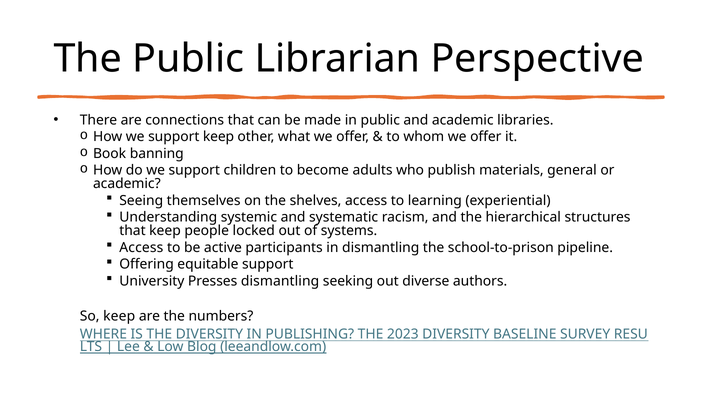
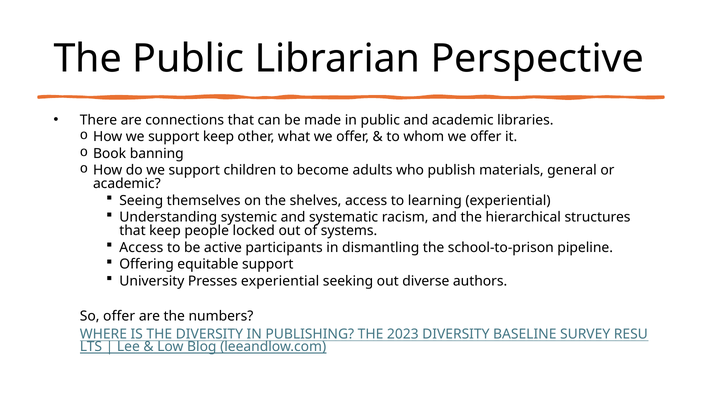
Presses dismantling: dismantling -> experiential (280, 281)
So keep: keep -> offer (119, 316)
